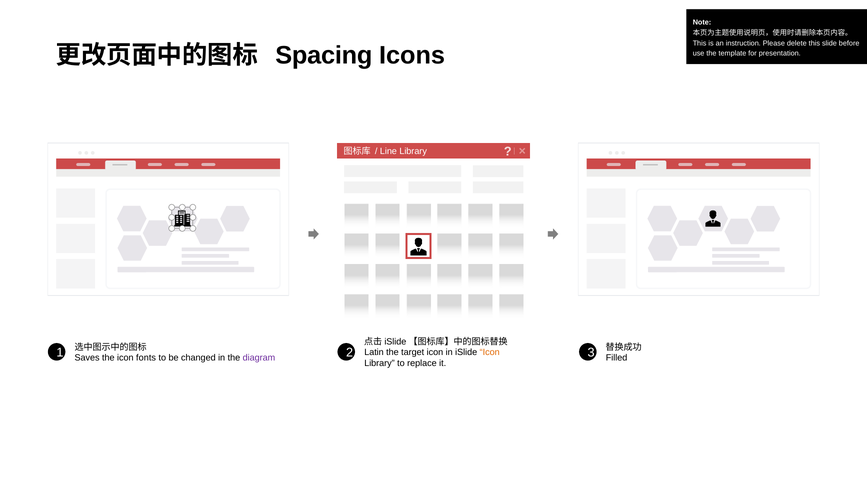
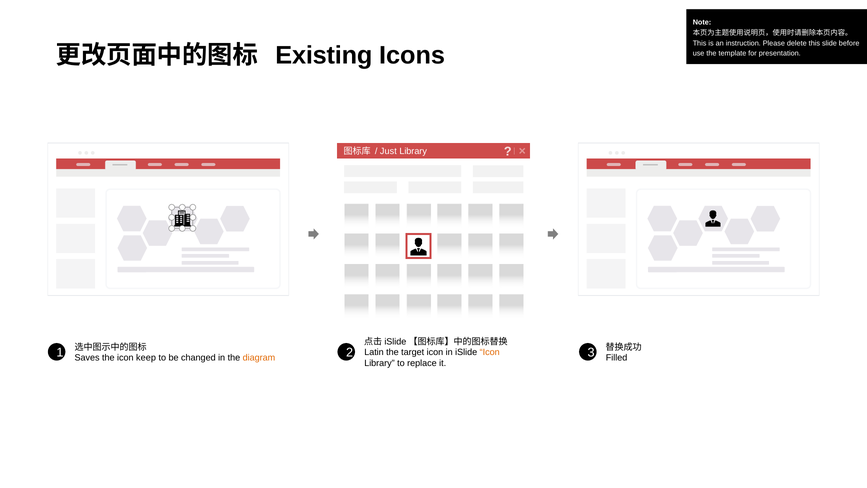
Spacing: Spacing -> Existing (324, 55)
Line: Line -> Just (388, 151)
fonts: fonts -> keep (146, 358)
diagram colour: purple -> orange (259, 358)
